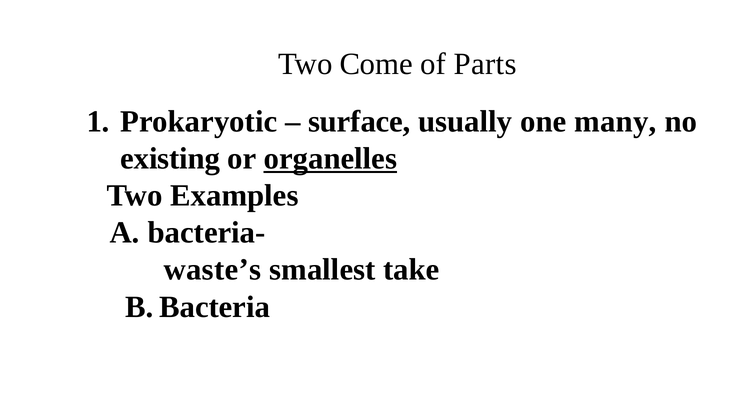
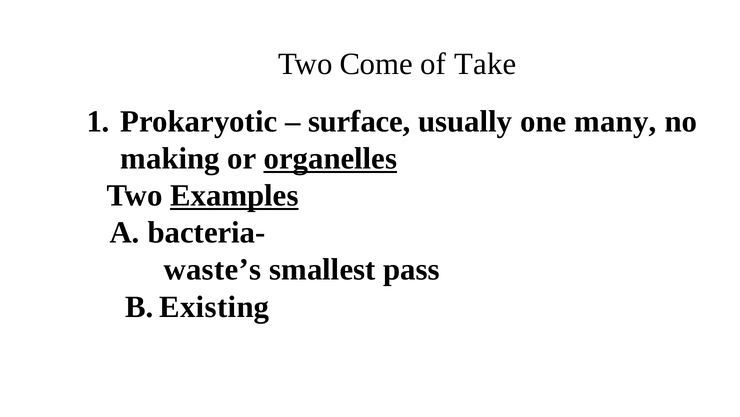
Parts: Parts -> Take (485, 64)
existing: existing -> making (170, 158)
Examples underline: none -> present (234, 195)
take: take -> pass (411, 269)
Bacteria: Bacteria -> Existing (214, 306)
